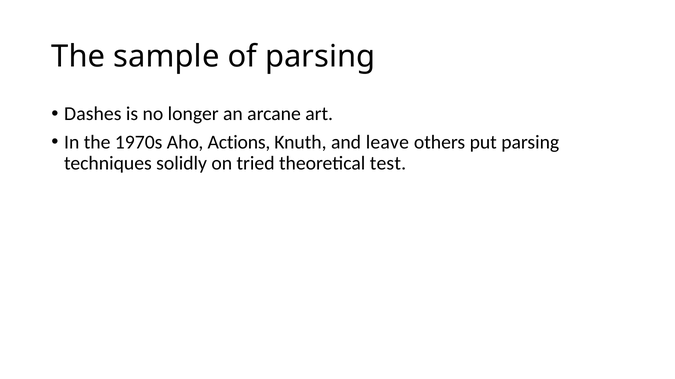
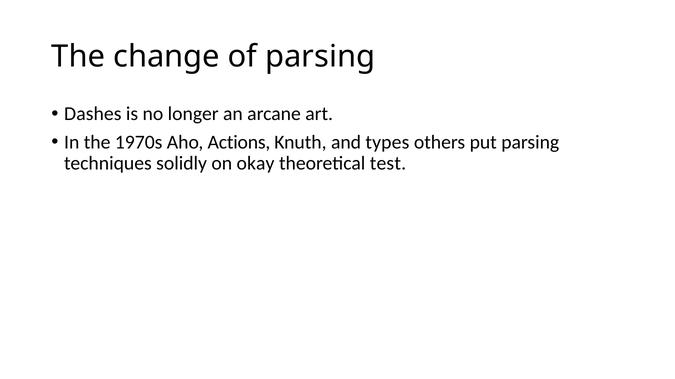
sample: sample -> change (166, 57)
leave: leave -> types (387, 142)
tried: tried -> okay (256, 164)
